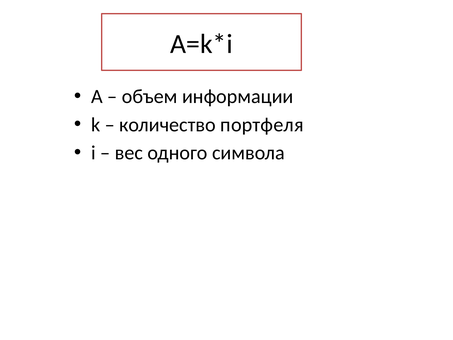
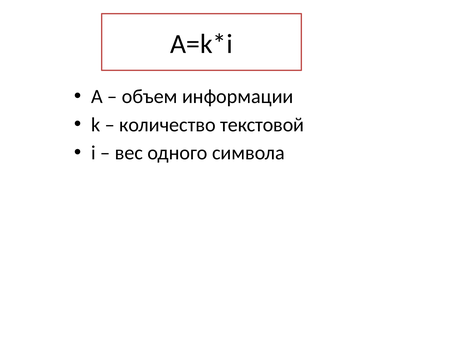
портфеля: портфеля -> текстовой (262, 125)
